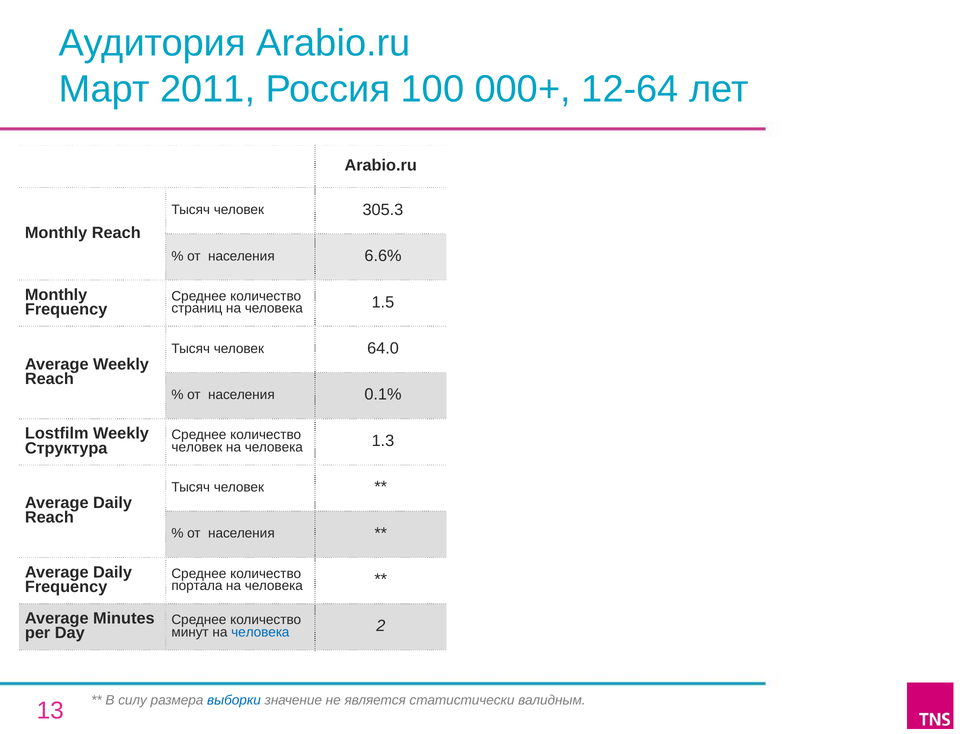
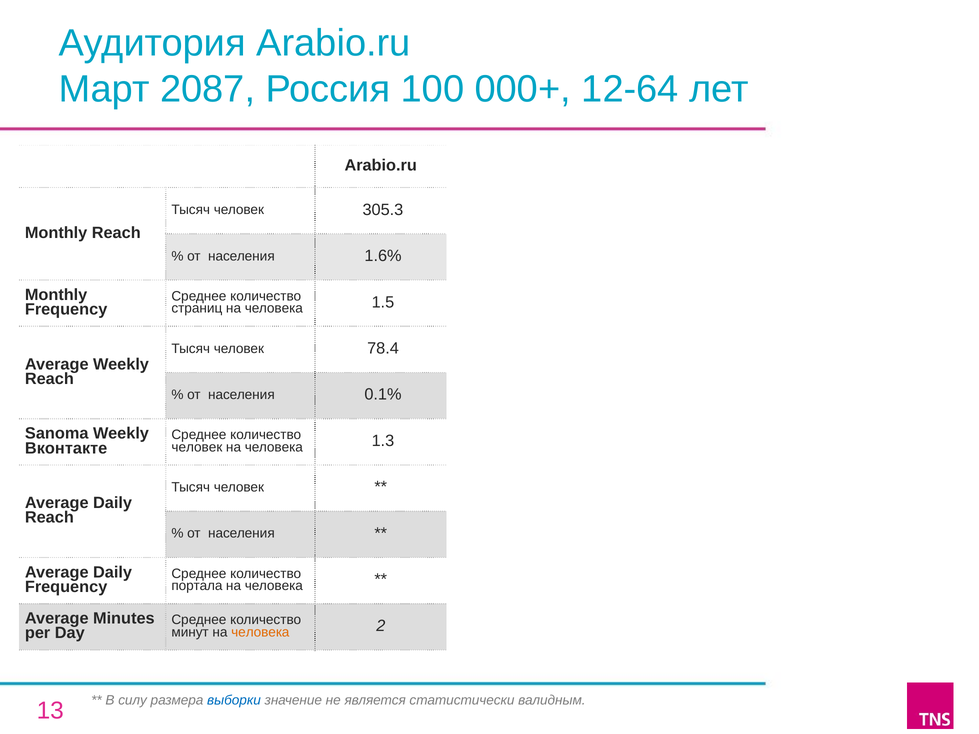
2011: 2011 -> 2087 (208, 89)
6.6%: 6.6% -> 1.6% (383, 256)
64.0: 64.0 -> 78.4 (383, 348)
Lostfilm: Lostfilm -> Sanoma (57, 434)
Структура: Структура -> Вконтакте (66, 448)
человека colour: blue -> orange (260, 632)
